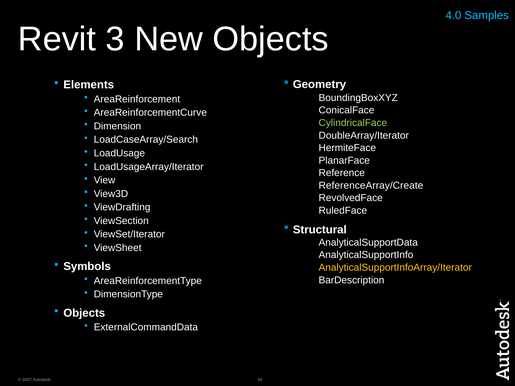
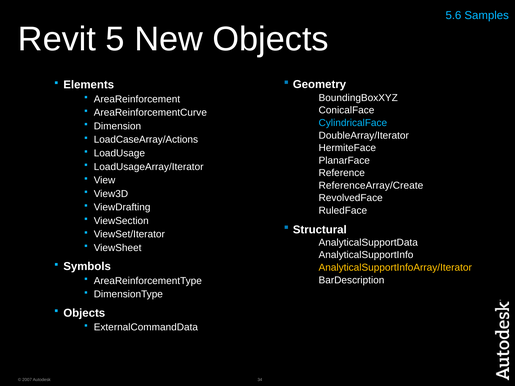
4.0: 4.0 -> 5.6 (453, 15)
3: 3 -> 5 (115, 39)
CylindricalFace colour: light green -> light blue (353, 123)
LoadCaseArray/Search: LoadCaseArray/Search -> LoadCaseArray/Actions (146, 140)
